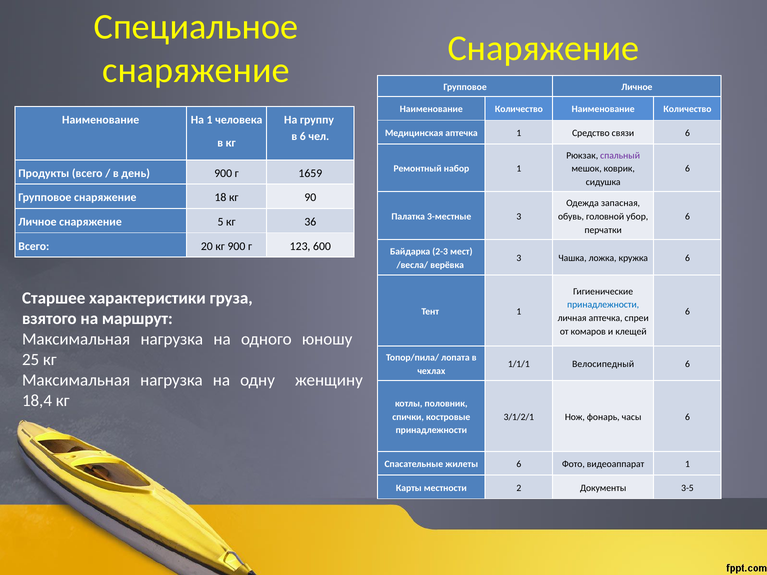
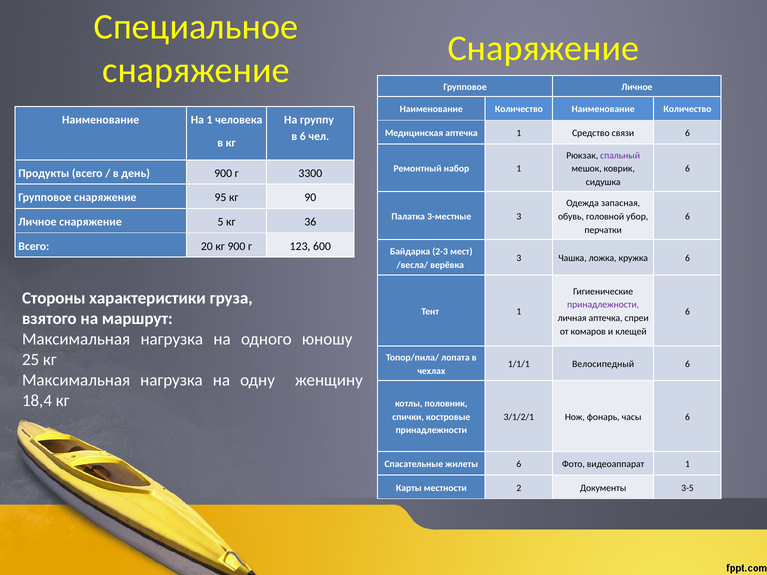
1659: 1659 -> 3300 (310, 173)
18: 18 -> 95 (220, 198)
Старшее: Старшее -> Стороны (54, 298)
принадлежности colour: blue -> purple (603, 305)
